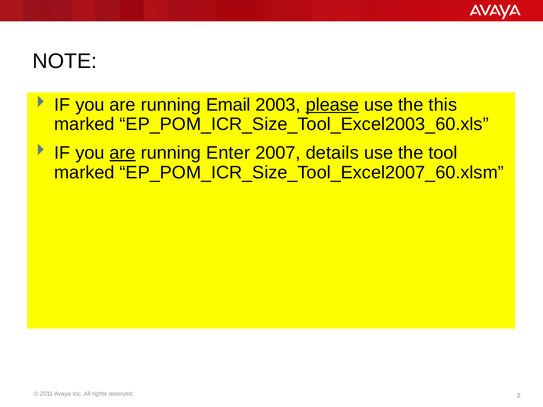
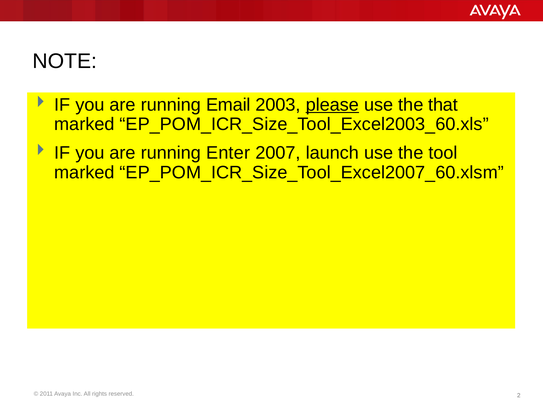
this: this -> that (443, 105)
are underline: present -> none (123, 153)
details: details -> launch (332, 153)
